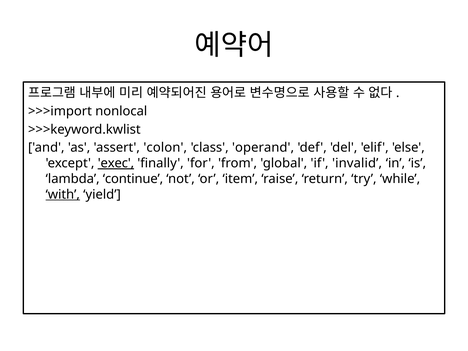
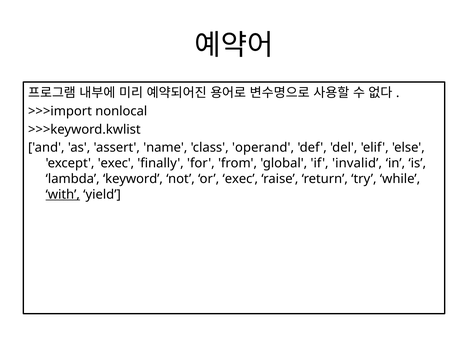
colon: colon -> name (165, 148)
exec underline: present -> none (116, 163)
continue: continue -> keyword (133, 179)
or item: item -> exec (240, 179)
